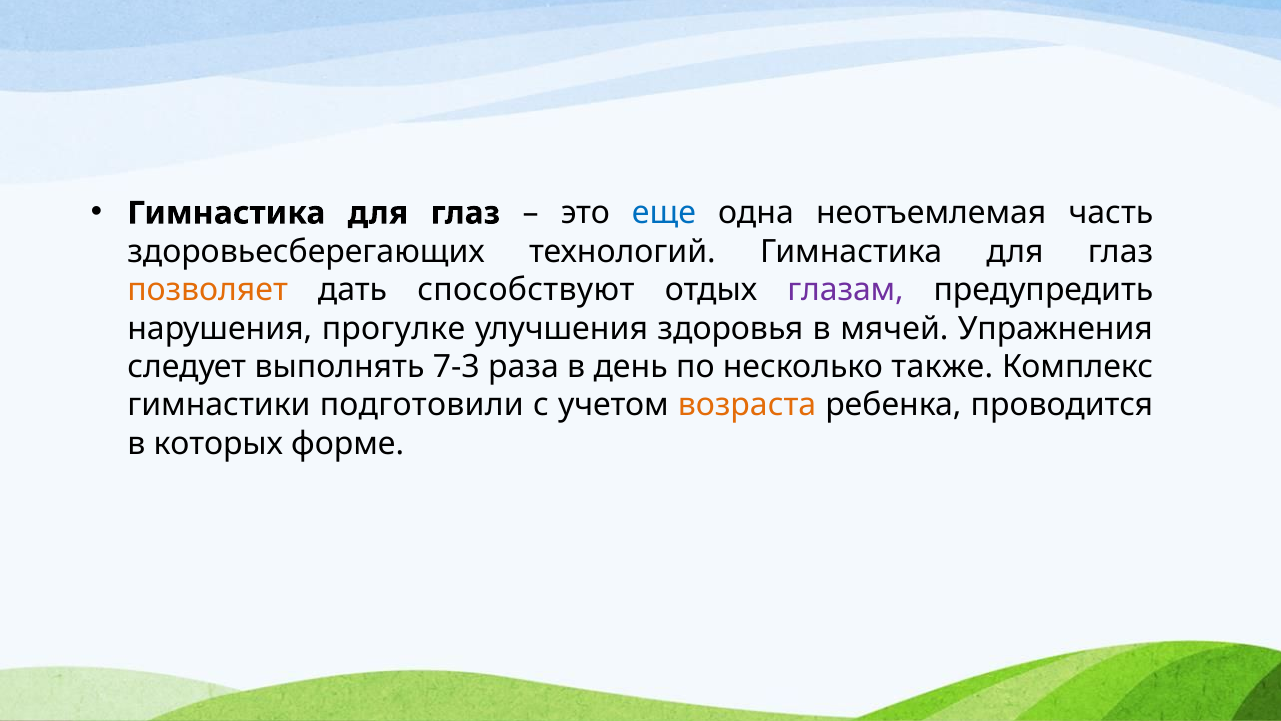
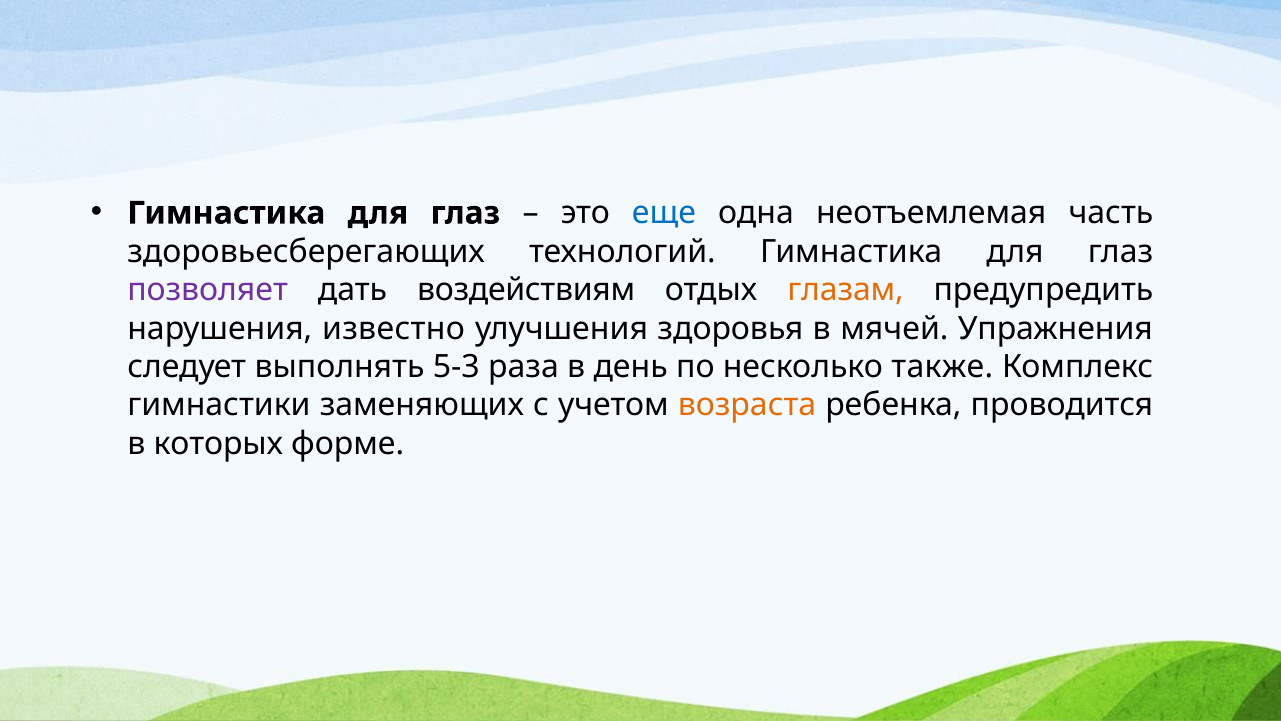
позволяет colour: orange -> purple (208, 290)
способствуют: способствуют -> воздействиям (526, 290)
глазам colour: purple -> orange (846, 290)
прогулке: прогулке -> известно (393, 328)
7-3: 7-3 -> 5-3 (456, 367)
подготовили: подготовили -> заменяющих (422, 405)
